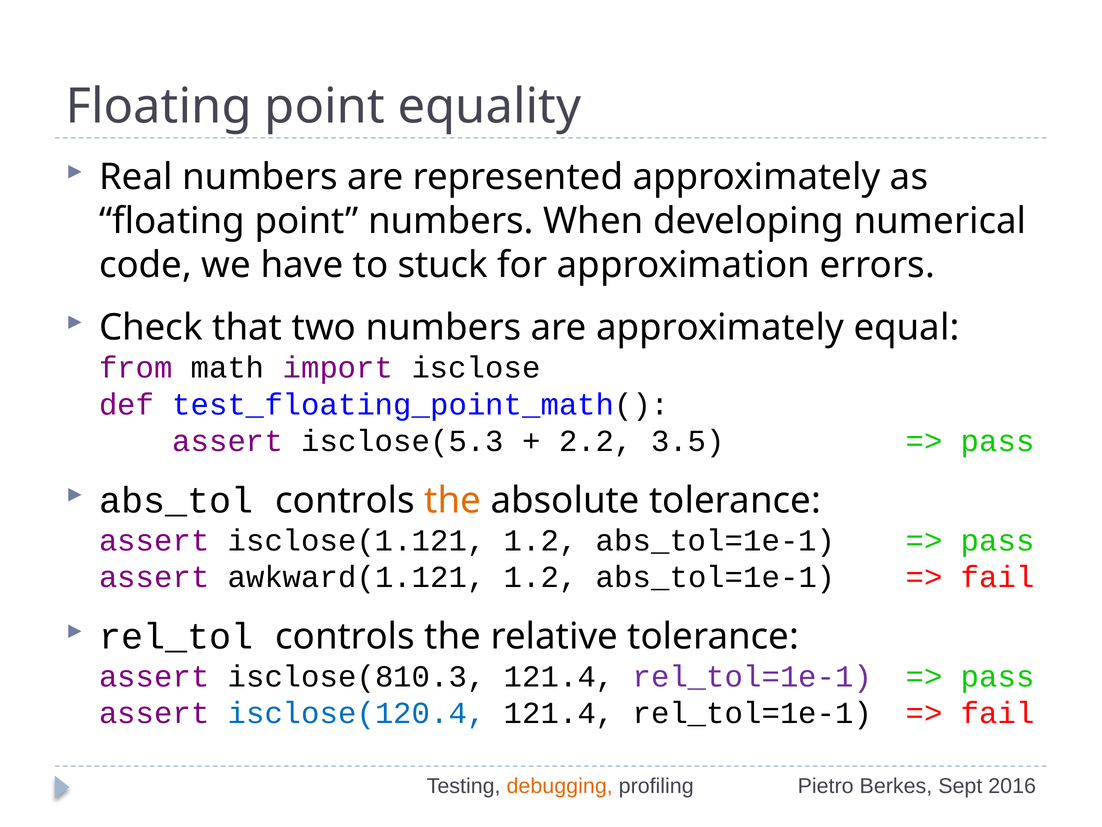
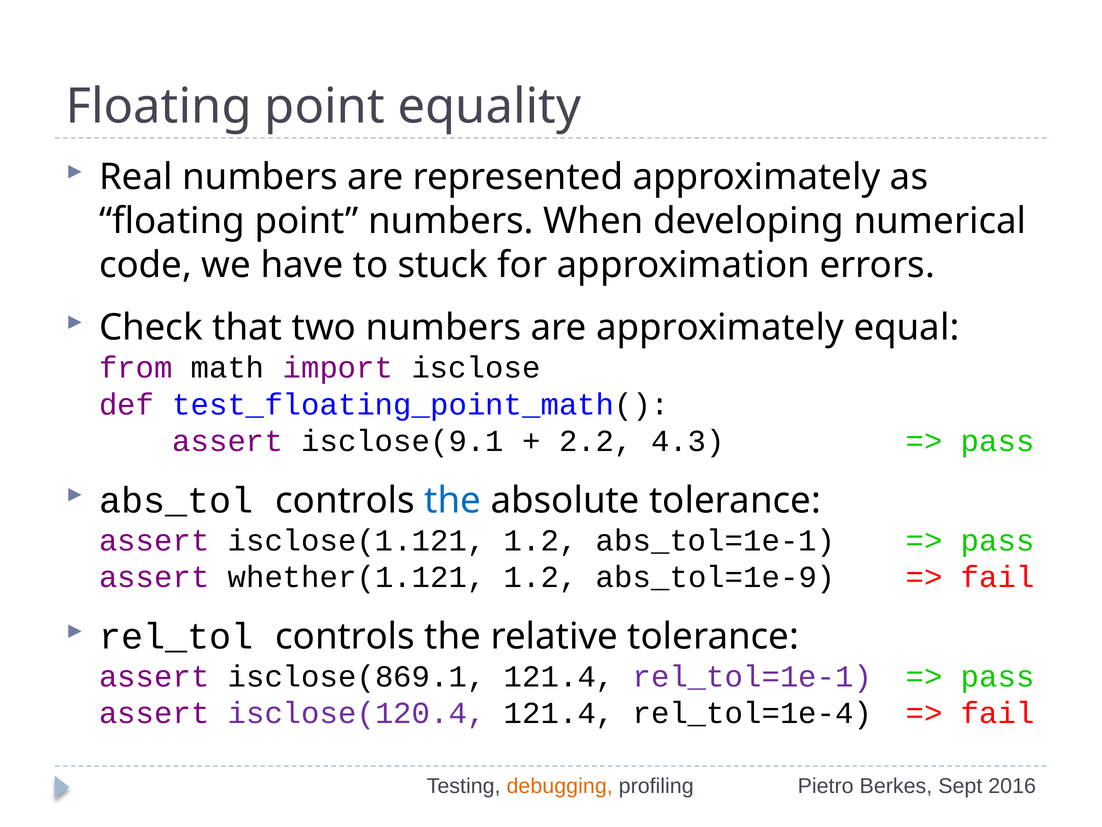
isclose(5.3: isclose(5.3 -> isclose(9.1 (402, 441)
3.5: 3.5 -> 4.3 (688, 441)
the colour: orange -> blue (453, 500)
awkward(1.121: awkward(1.121 -> whether(1.121 (357, 577)
abs_tol=1e-1: abs_tol=1e-1 -> abs_tol=1e-9 (716, 577)
isclose(810.3: isclose(810.3 -> isclose(869.1 (357, 676)
isclose(120.4 colour: blue -> purple (357, 713)
rel_tol=1e-1: rel_tol=1e-1 -> rel_tol=1e-4 (752, 713)
